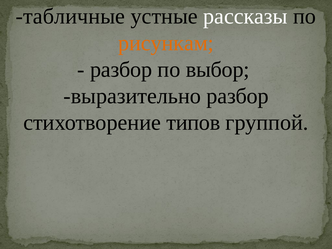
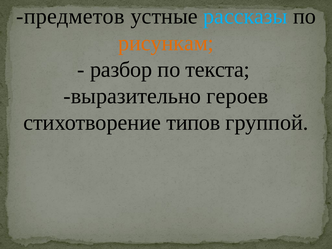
табличные: табличные -> предметов (70, 16)
рассказы colour: white -> light blue (245, 16)
выбор: выбор -> текста (218, 70)
выразительно разбор: разбор -> героев (237, 96)
